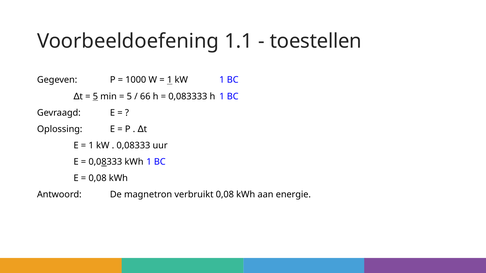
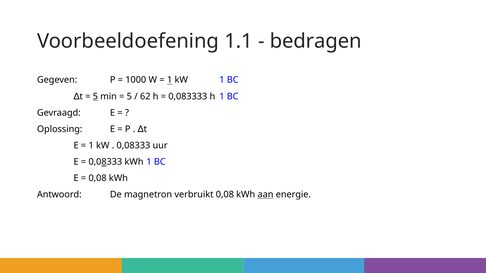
toestellen: toestellen -> bedragen (316, 41)
66: 66 -> 62 (145, 96)
aan underline: none -> present (266, 195)
